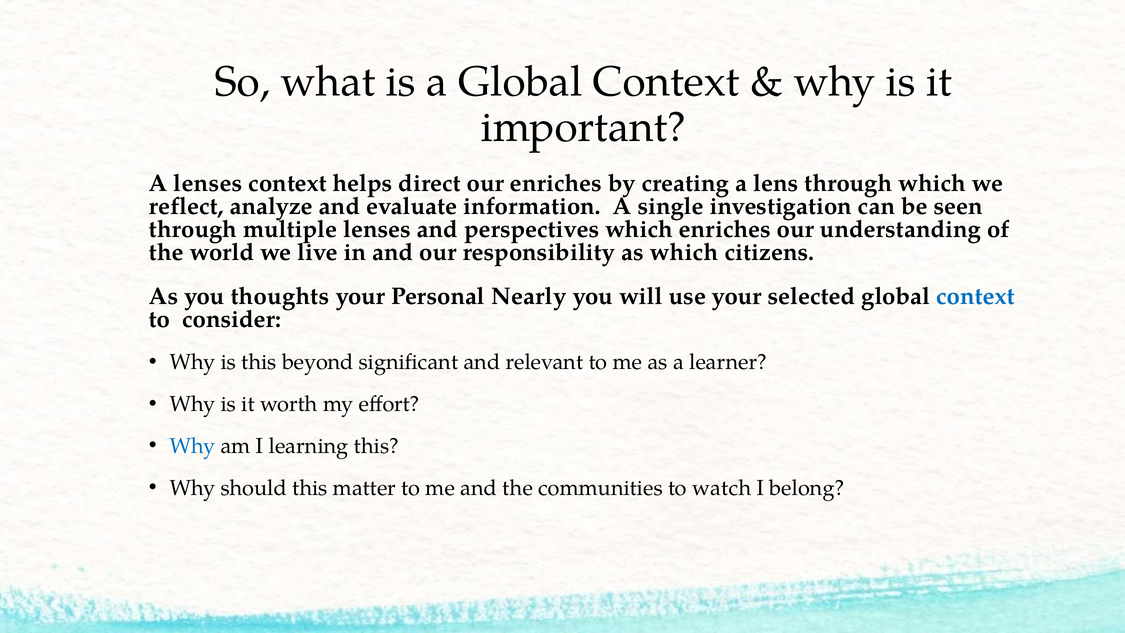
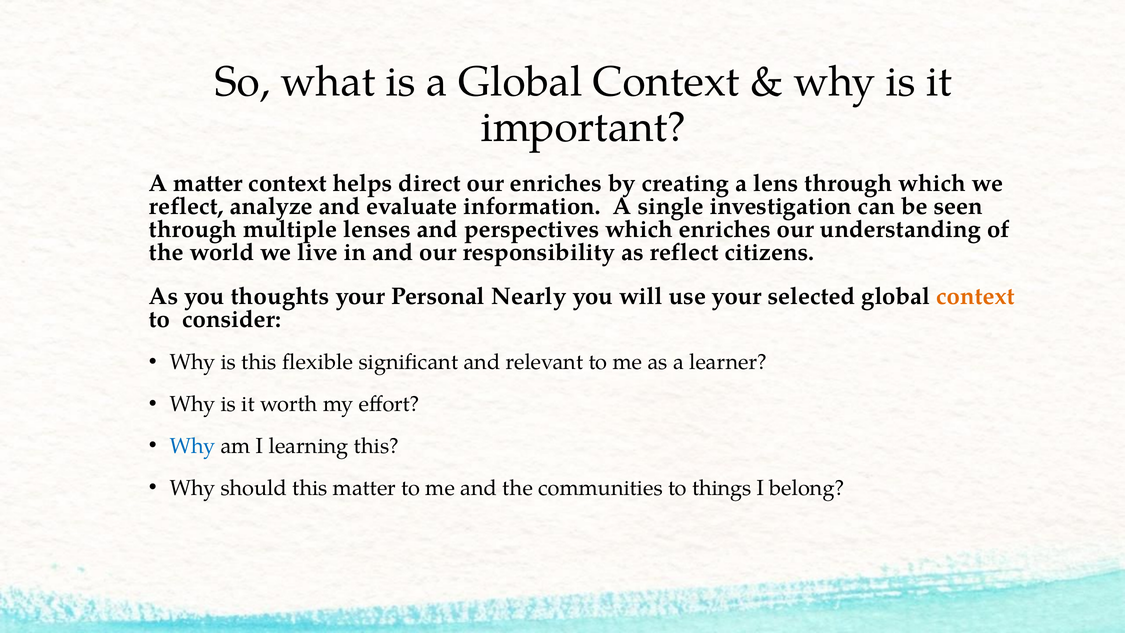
A lenses: lenses -> matter (208, 183)
as which: which -> reflect (684, 252)
context colour: blue -> orange (975, 296)
beyond: beyond -> flexible (318, 362)
watch: watch -> things (722, 488)
